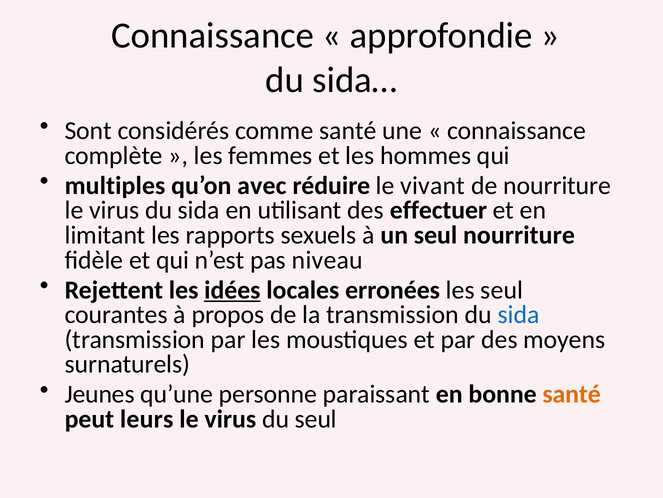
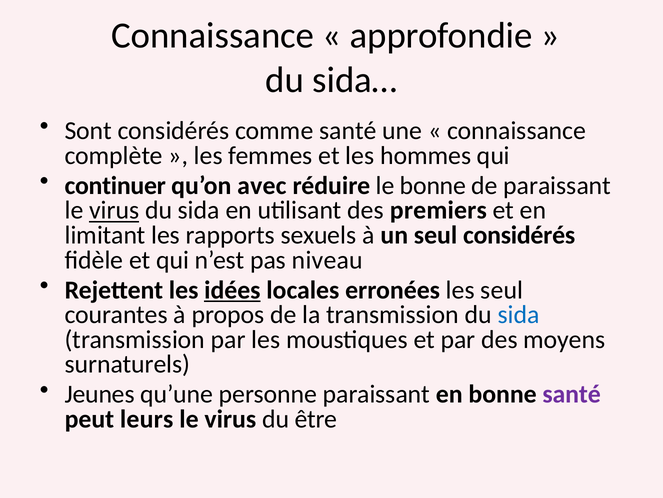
multiples: multiples -> continuer (115, 185)
le vivant: vivant -> bonne (433, 185)
de nourriture: nourriture -> paraissant (557, 185)
virus underline: none -> present (114, 210)
effectuer: effectuer -> premiers (438, 210)
seul nourriture: nourriture -> considérés (519, 235)
santé colour: orange -> purple (572, 394)
du seul: seul -> être (316, 419)
